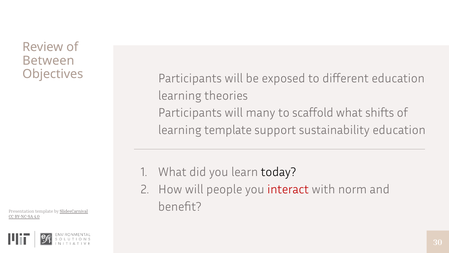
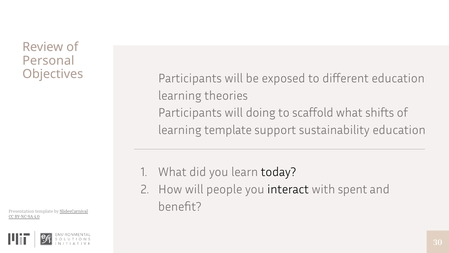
Between: Between -> Personal (48, 61)
many: many -> doing (261, 113)
interact colour: red -> black (288, 189)
norm: norm -> spent (353, 189)
